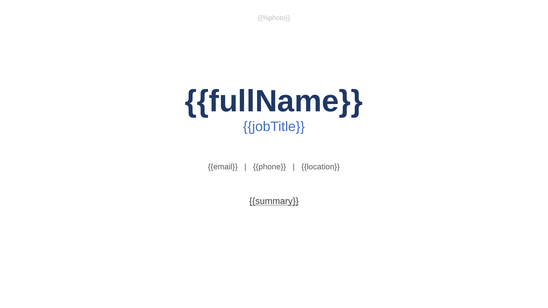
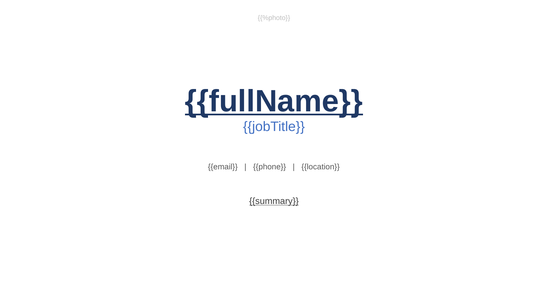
fullName underline: none -> present (274, 101)
